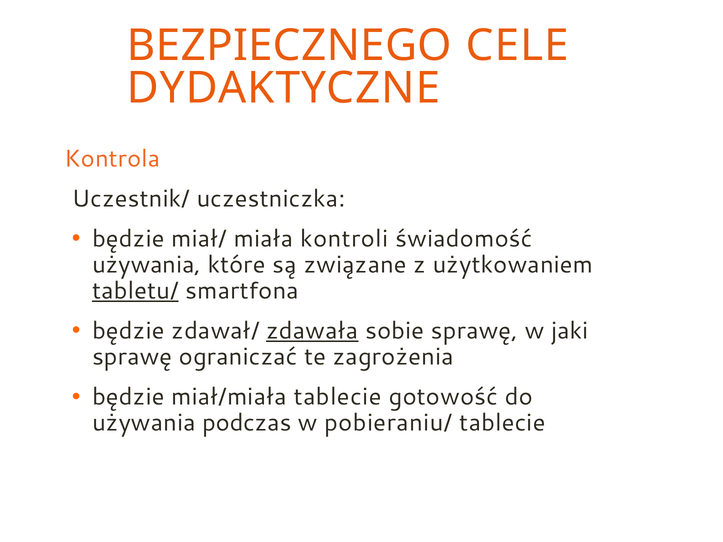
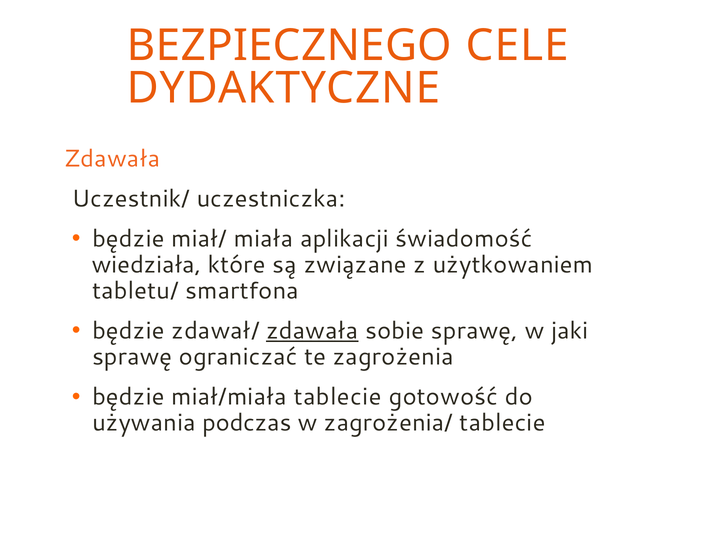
Kontrola: Kontrola -> Zdawała (112, 159)
kontroli: kontroli -> aplikacji (344, 239)
używania: używania -> wiedziała (147, 265)
tabletu/ underline: present -> none (135, 291)
pobieraniu/: pobieraniu/ -> zagrożenia/ (388, 423)
